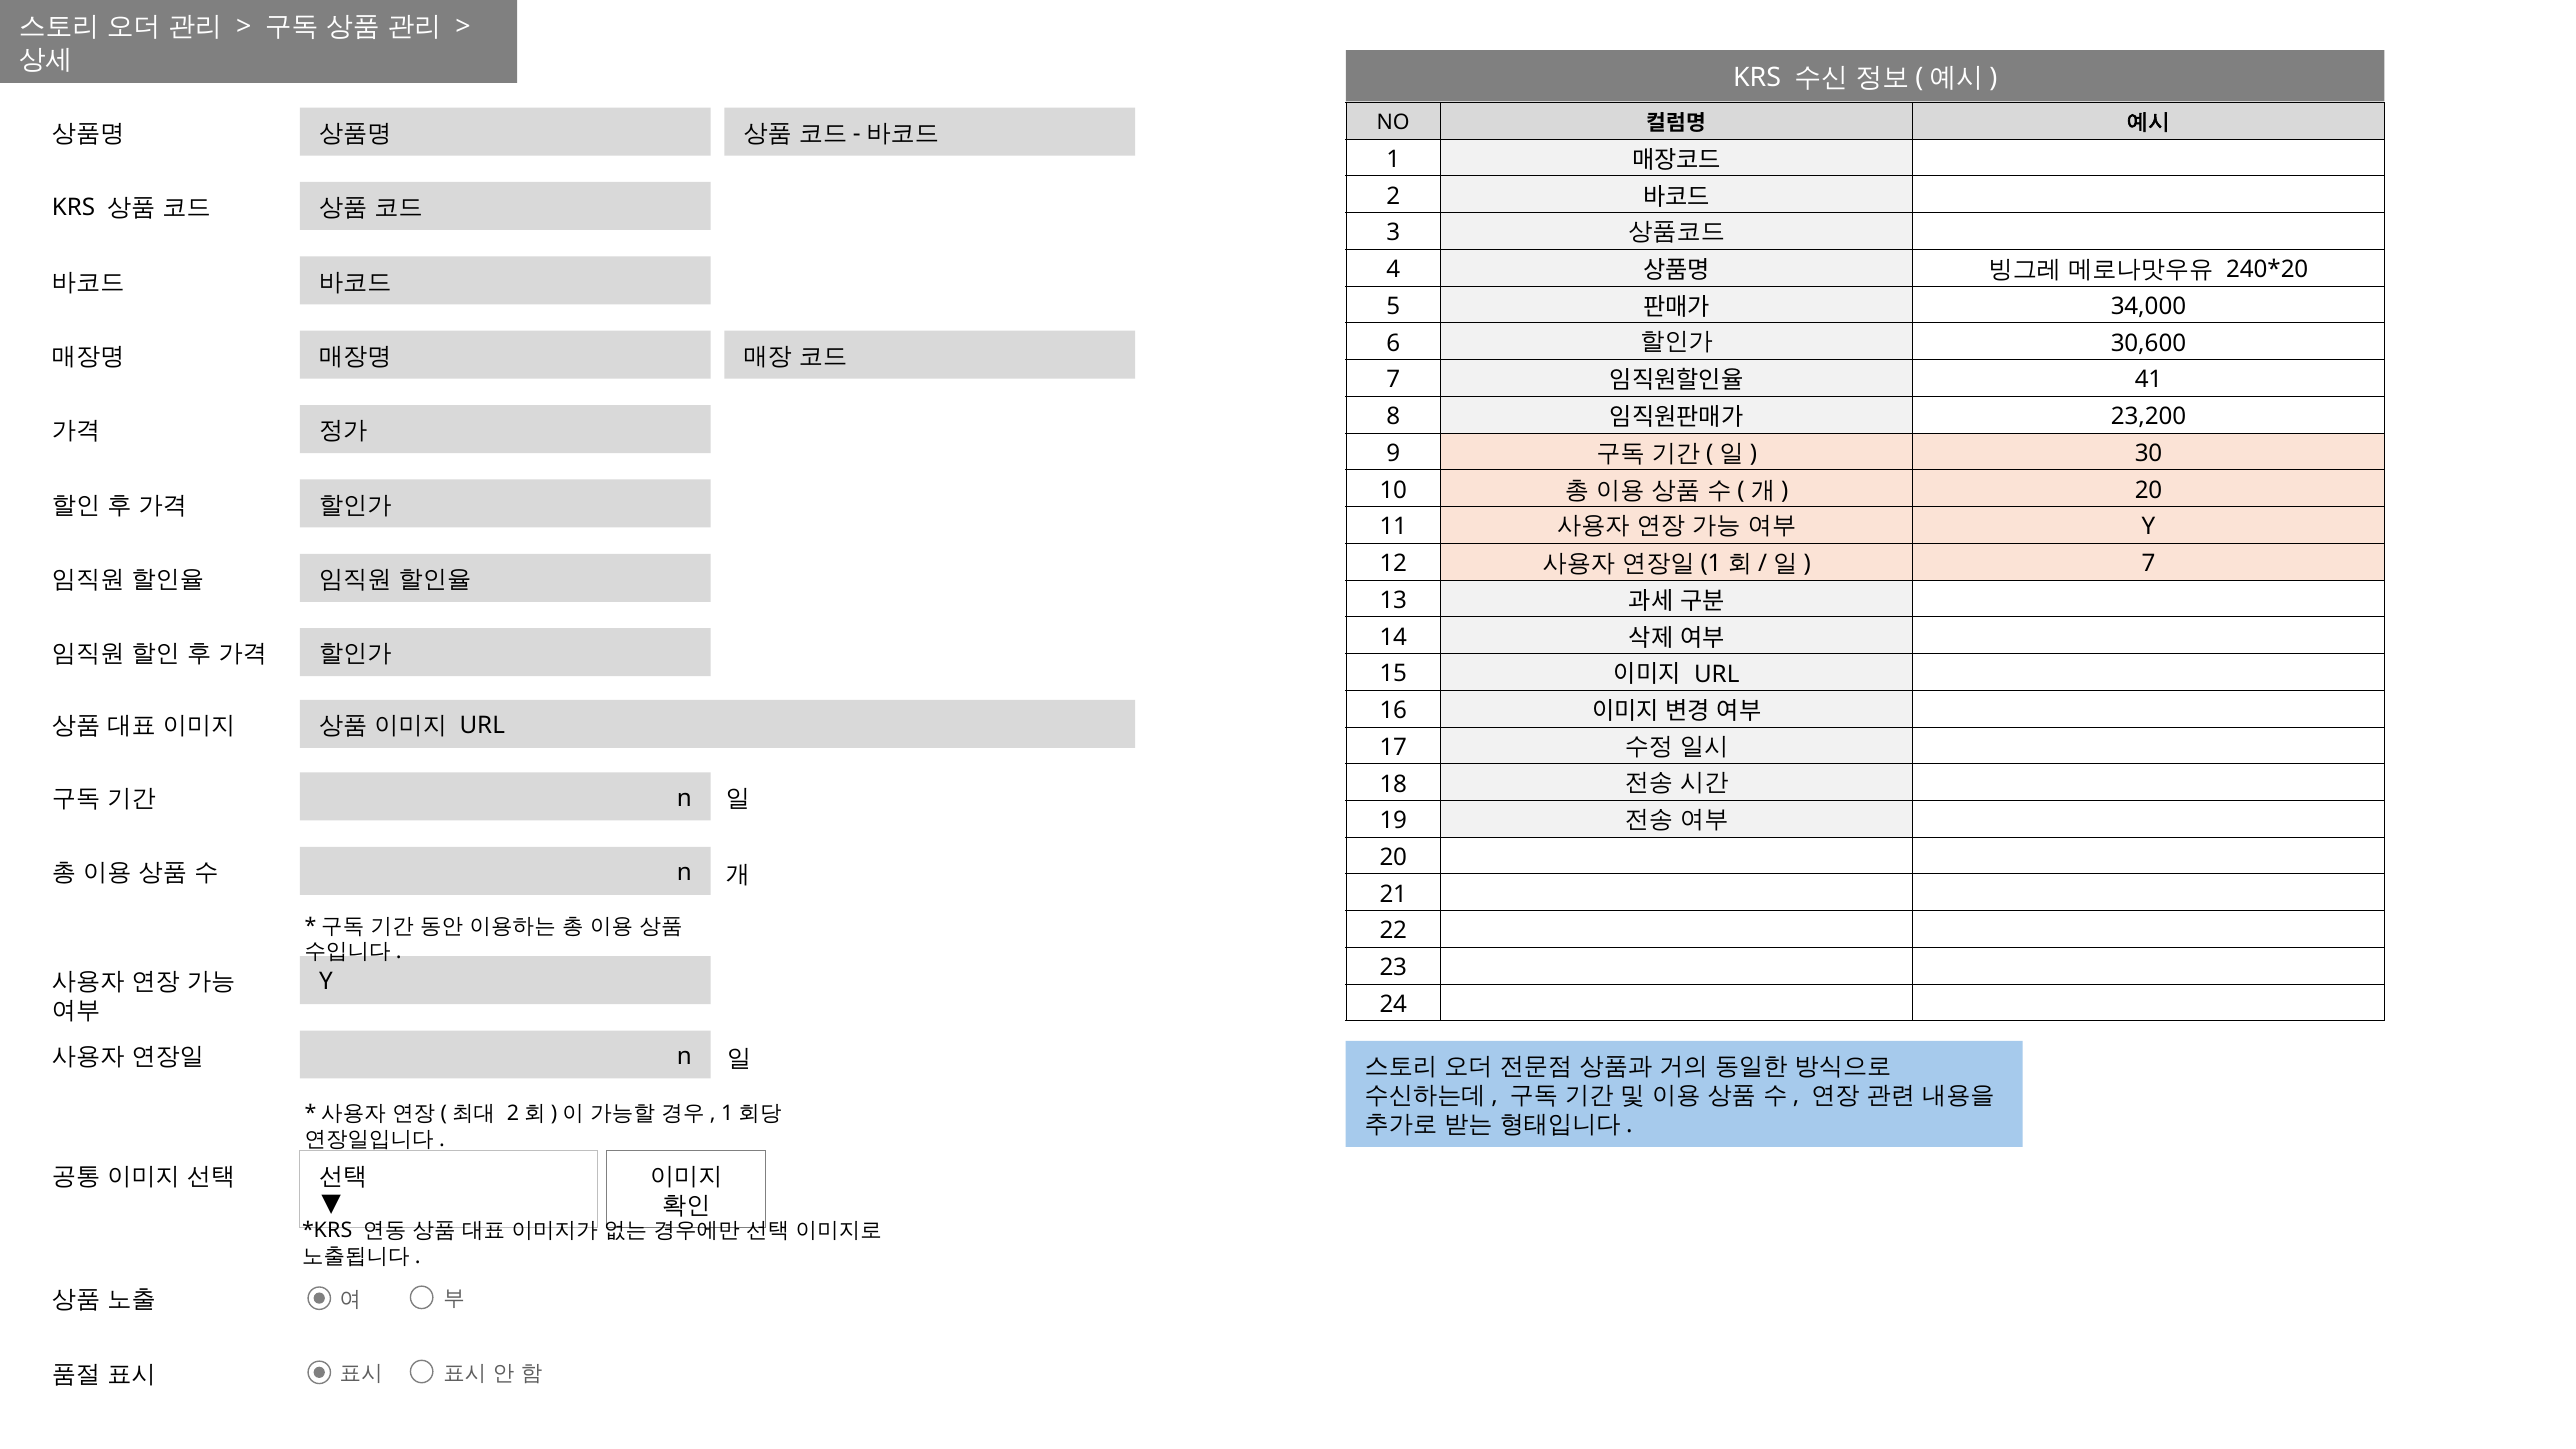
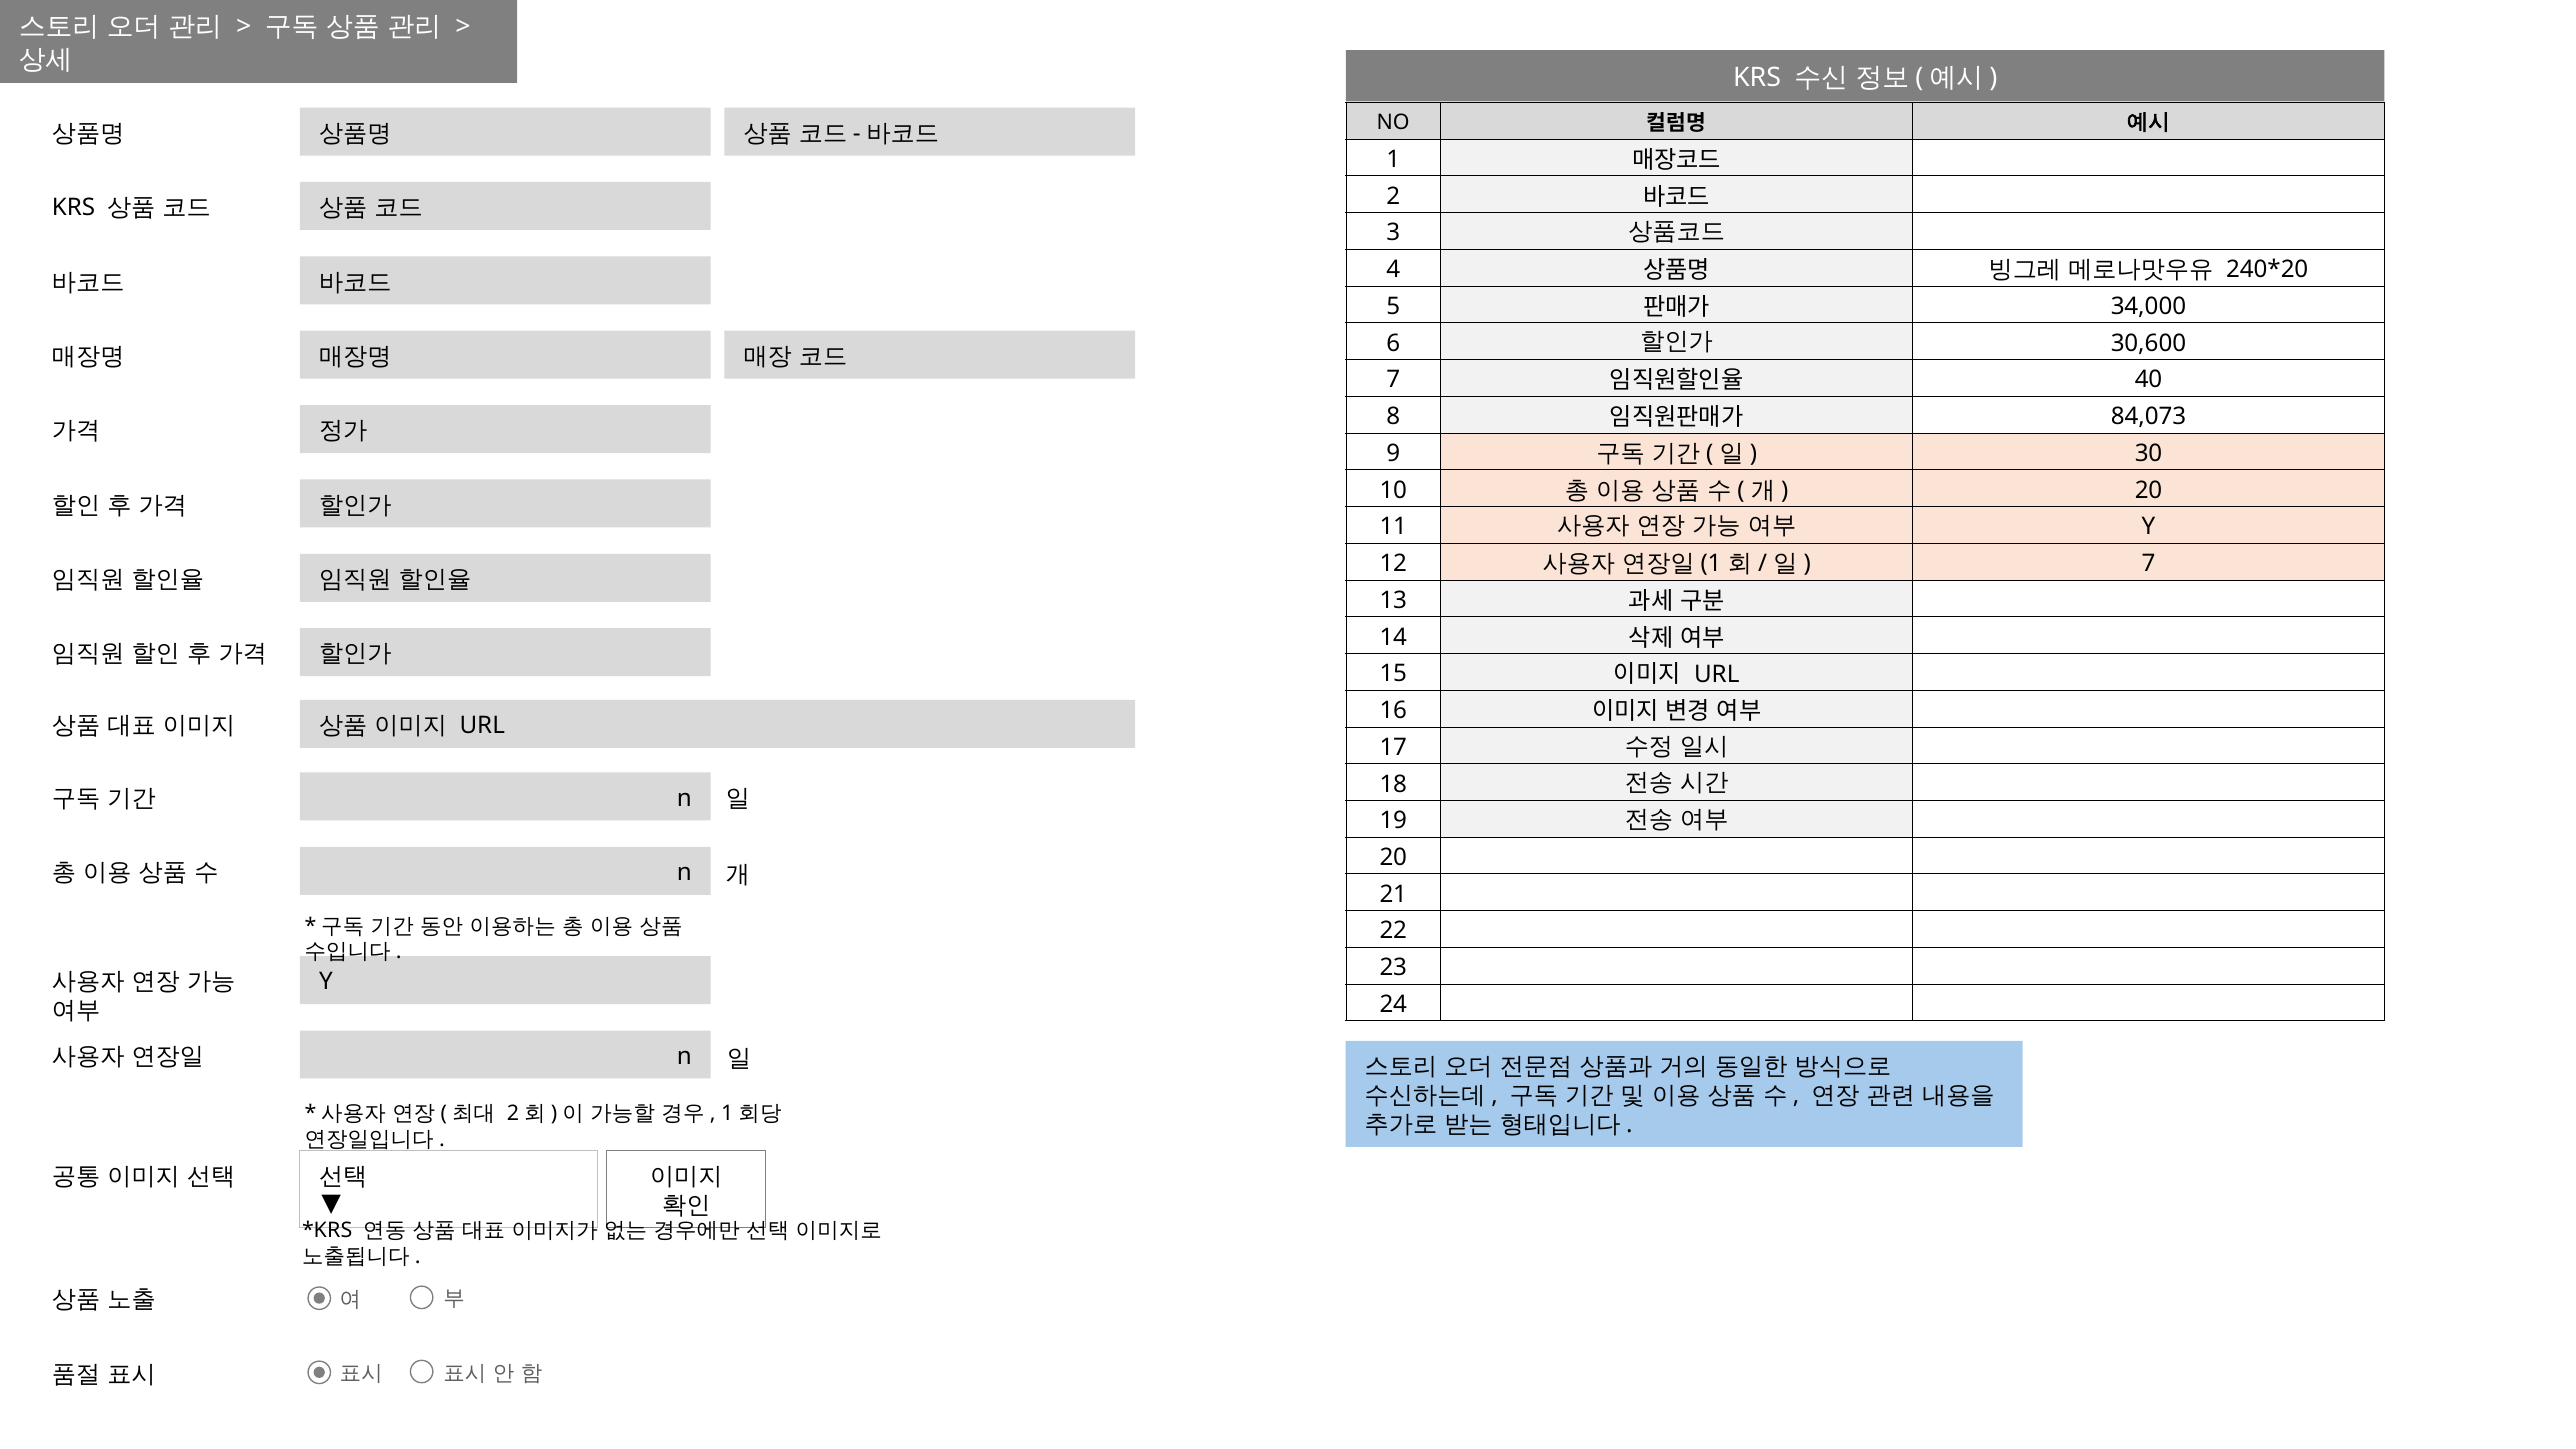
41: 41 -> 40 (2149, 380)
23,200: 23,200 -> 84,073 (2149, 417)
